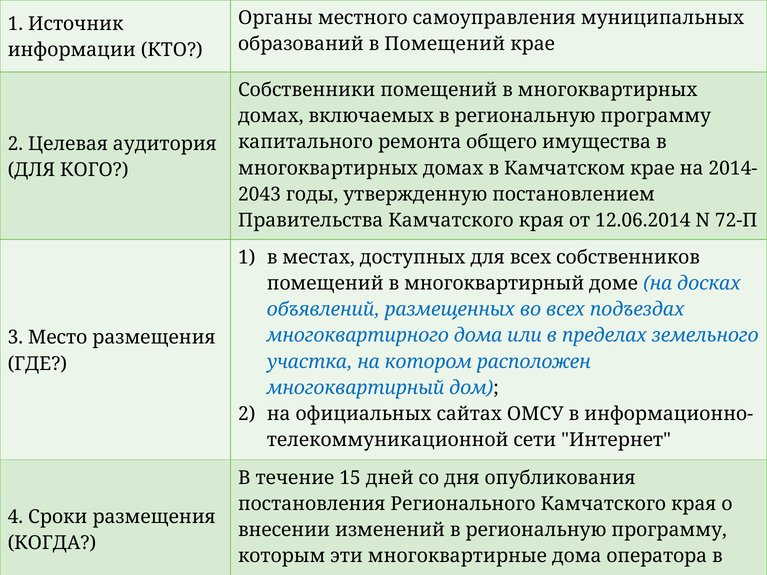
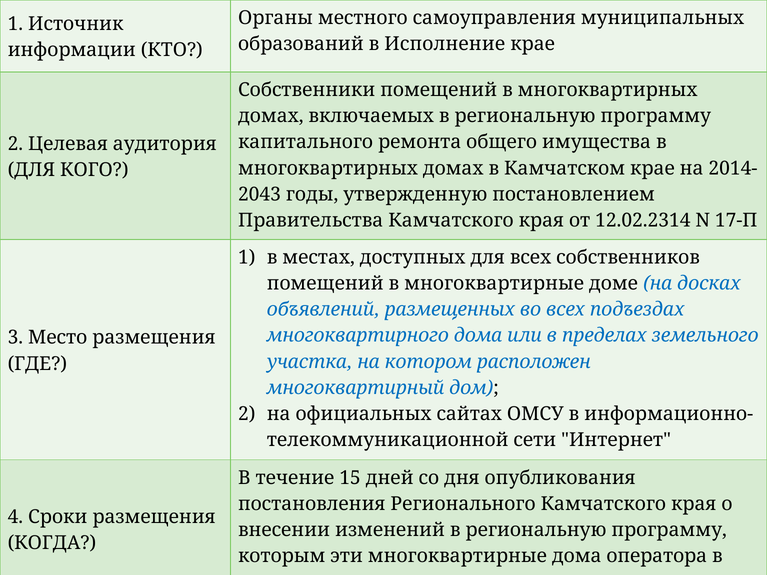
в Помещений: Помещений -> Исполнение (445, 44)
12.06.2014: 12.06.2014 -> 12.02.2314 (643, 220)
72-П: 72-П -> 17-П (736, 220)
в многоквартирный: многоквартирный -> многоквартирные (494, 284)
